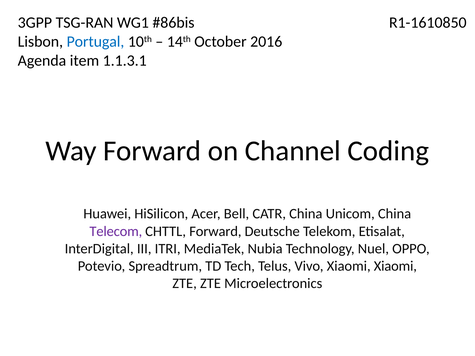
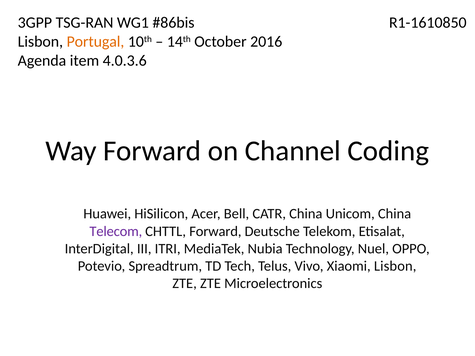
Portugal colour: blue -> orange (95, 42)
1.1.3.1: 1.1.3.1 -> 4.0.3.6 (125, 61)
Xiaomi Xiaomi: Xiaomi -> Lisbon (395, 266)
